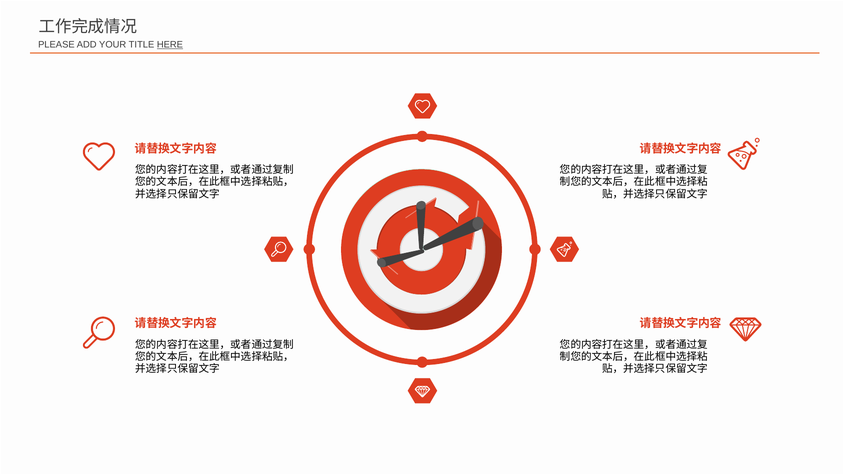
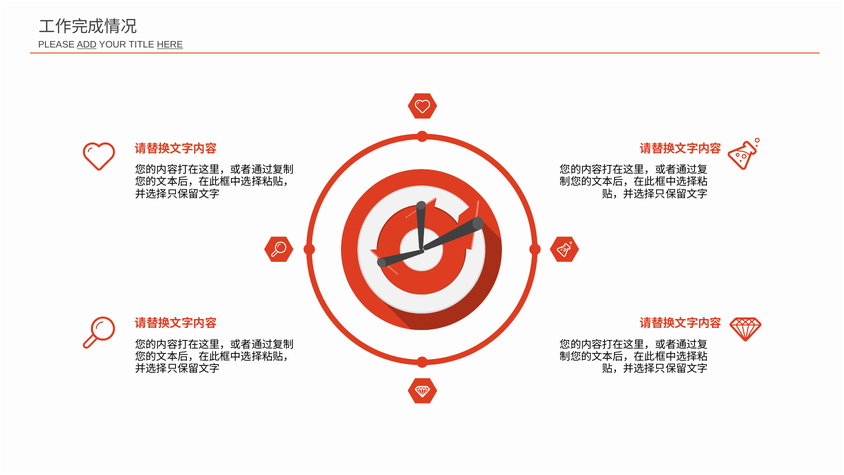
ADD underline: none -> present (87, 45)
